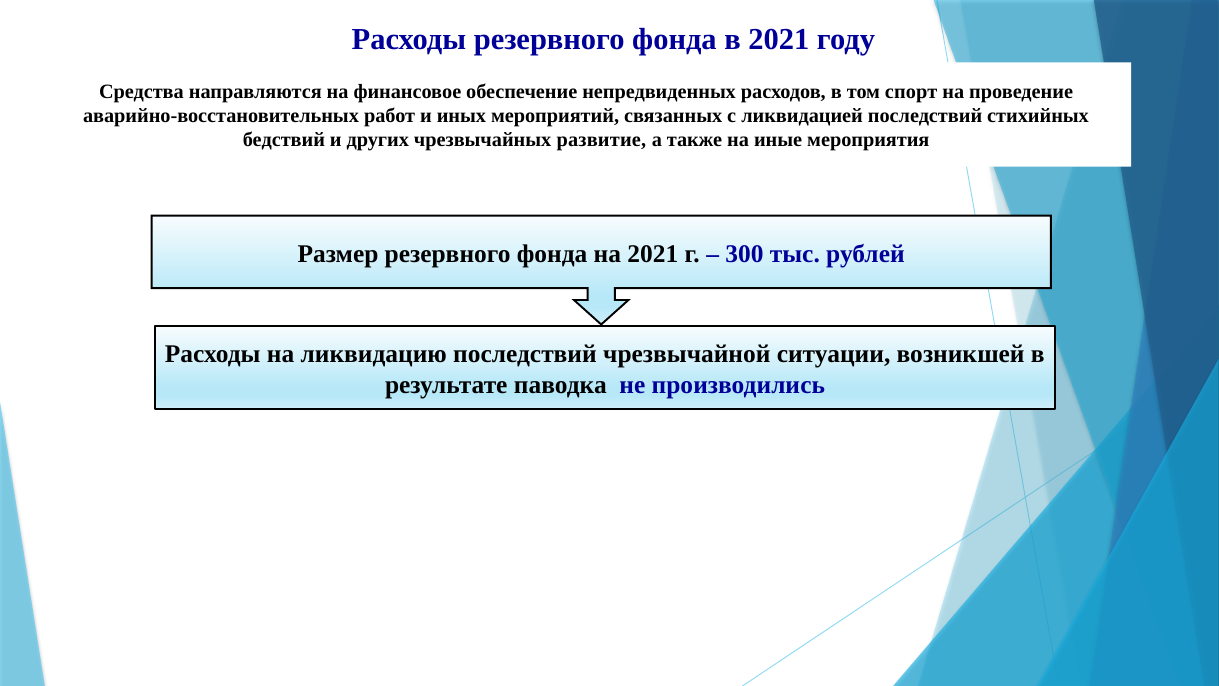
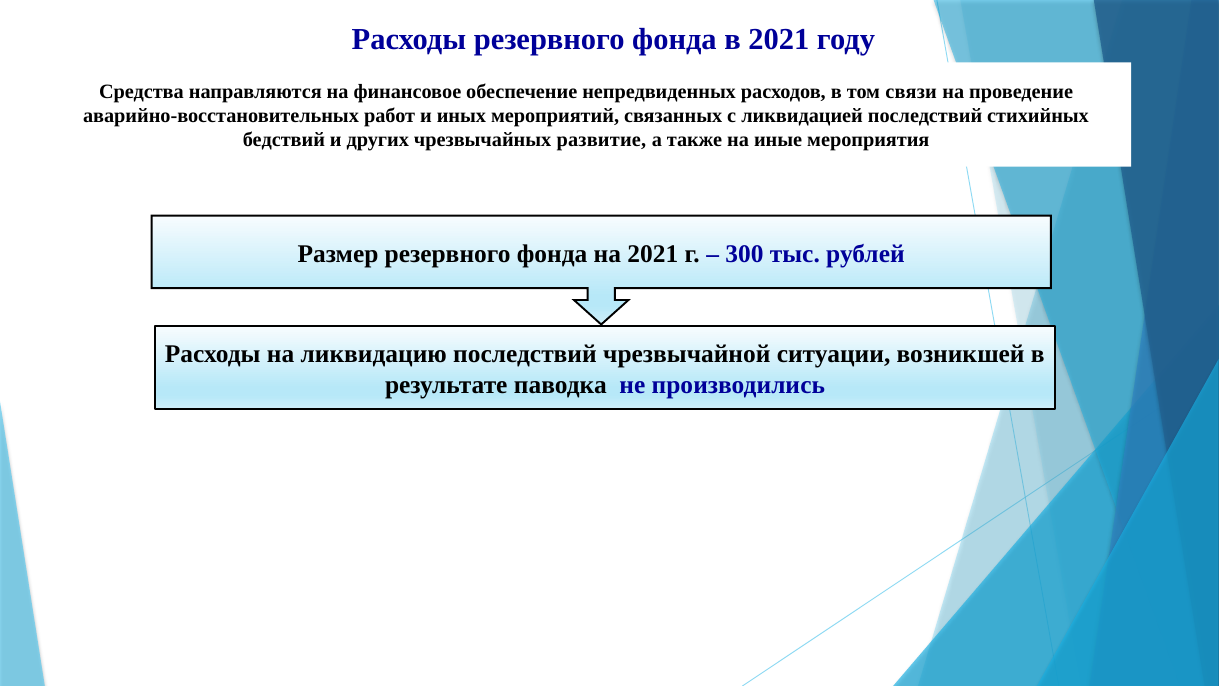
спорт: спорт -> связи (911, 91)
